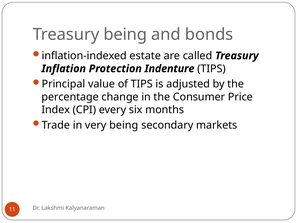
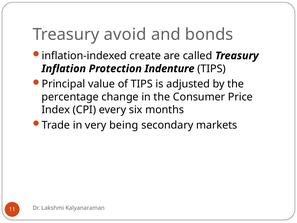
Treasury being: being -> avoid (125, 34)
estate: estate -> create (145, 56)
